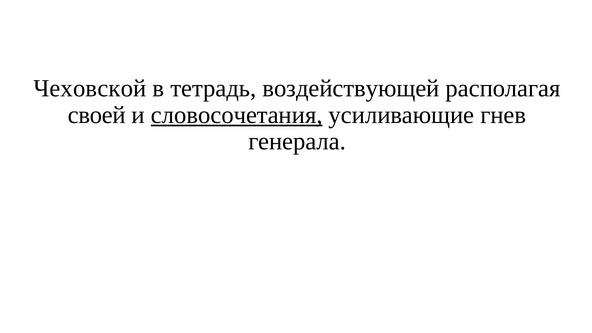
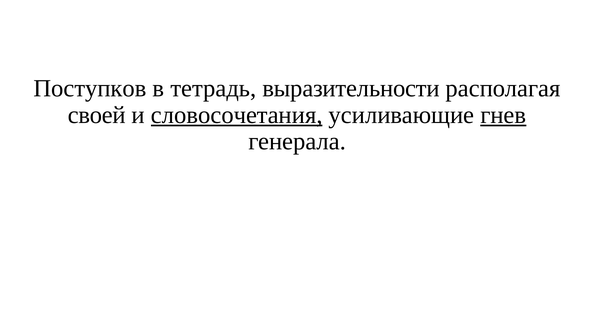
Чеховской: Чеховской -> Поступков (90, 88)
воздействующей: воздействующей -> выразительности (351, 88)
гнев underline: none -> present (503, 115)
